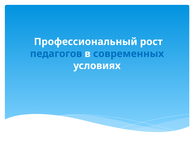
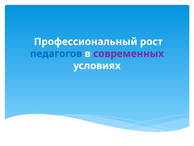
современных colour: blue -> purple (129, 54)
